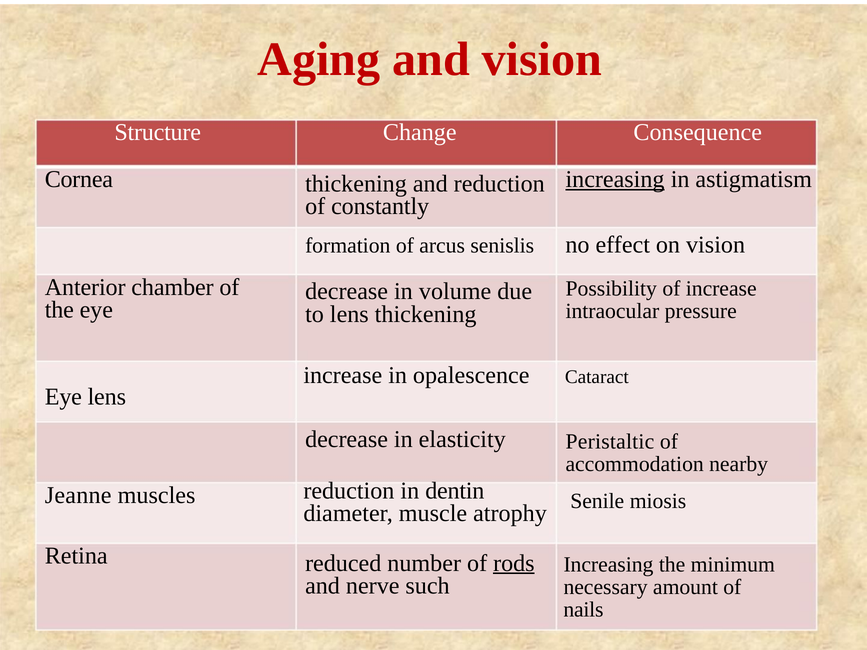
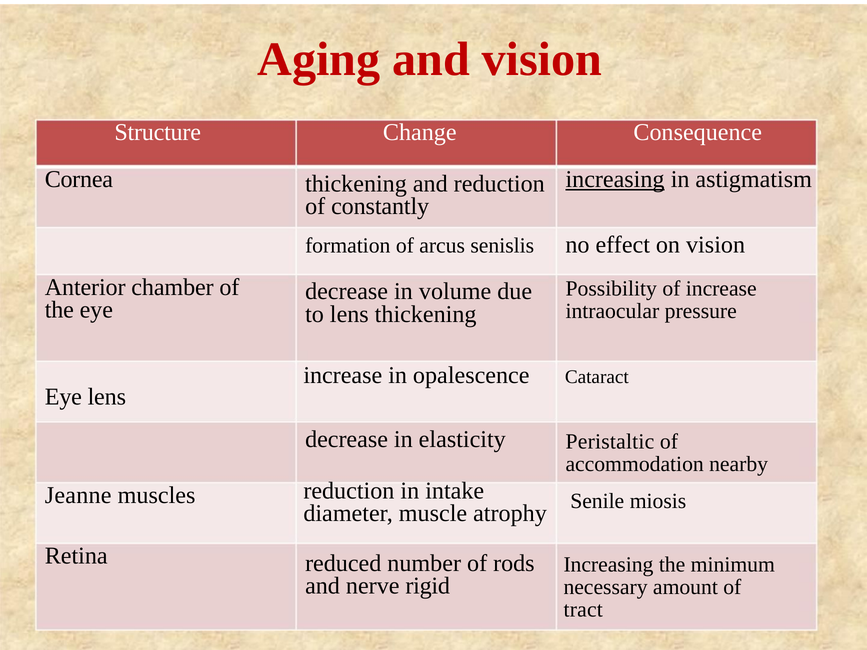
dentin: dentin -> intake (455, 491)
rods underline: present -> none (514, 563)
such: such -> rigid (428, 586)
nails: nails -> tract (583, 610)
